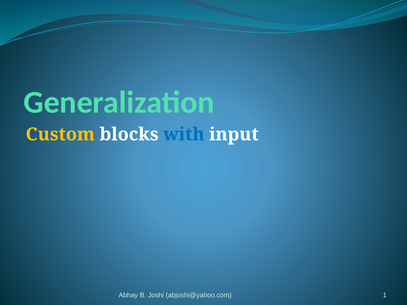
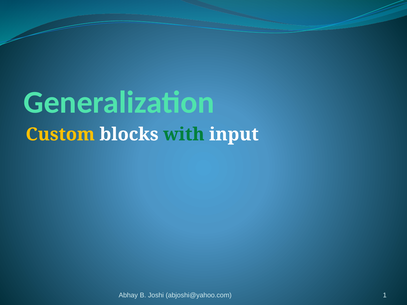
with colour: blue -> green (184, 135)
